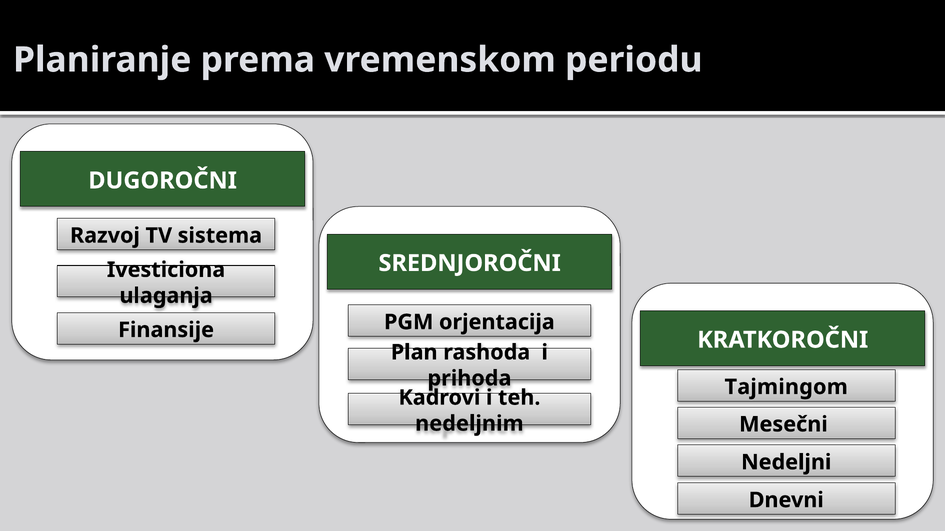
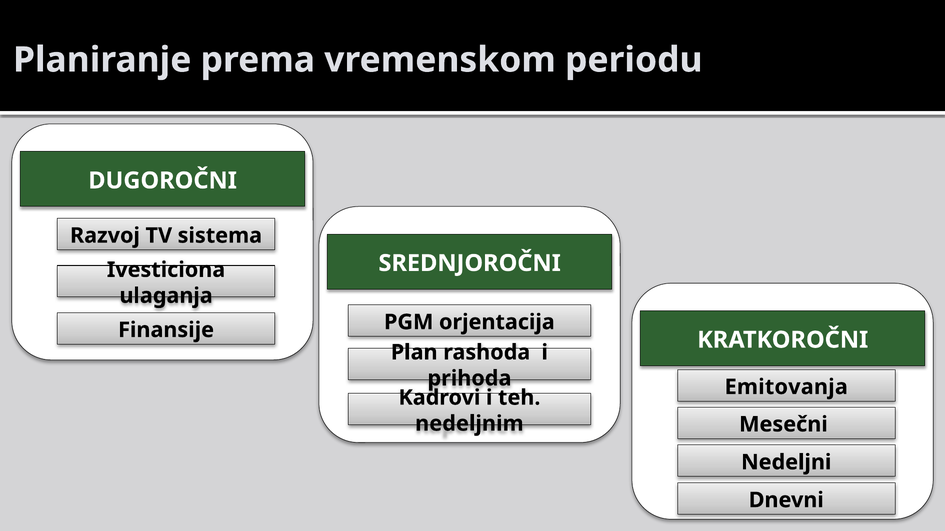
Tajmingom: Tajmingom -> Emitovanja (786, 387)
